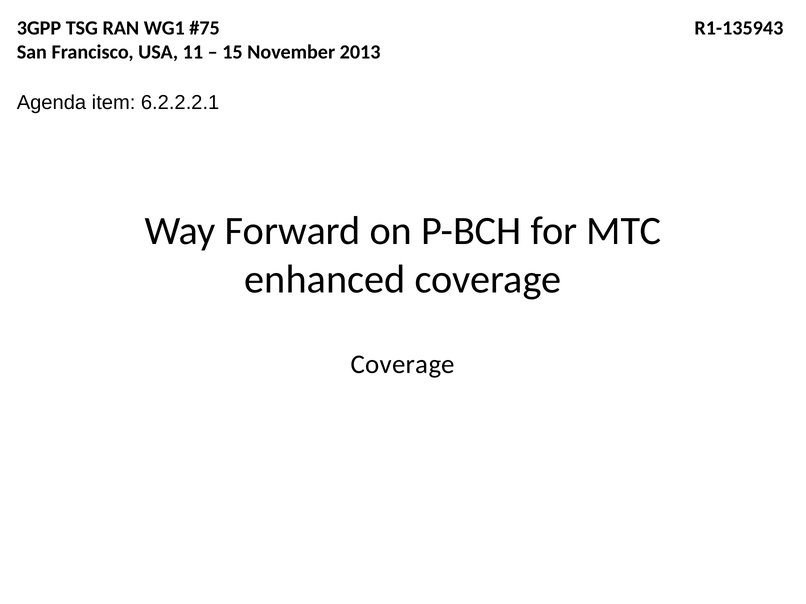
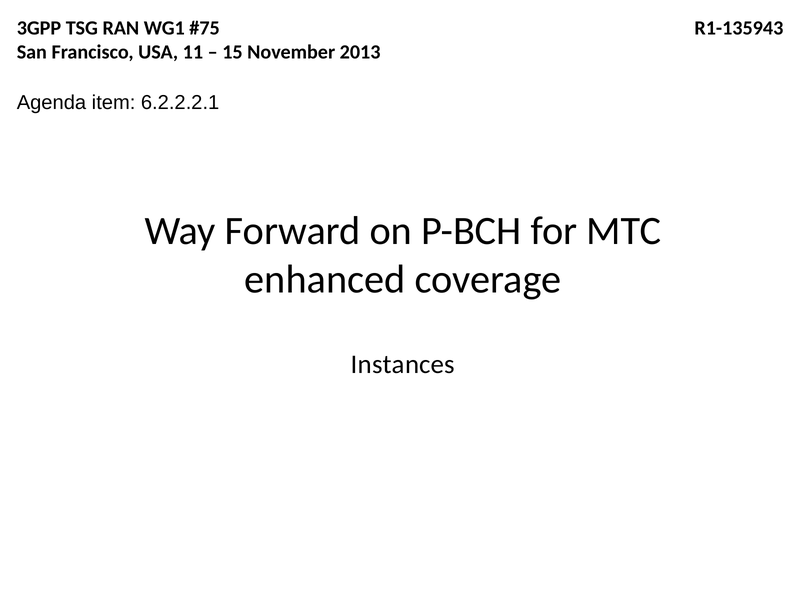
Coverage: Coverage -> Instances (403, 365)
